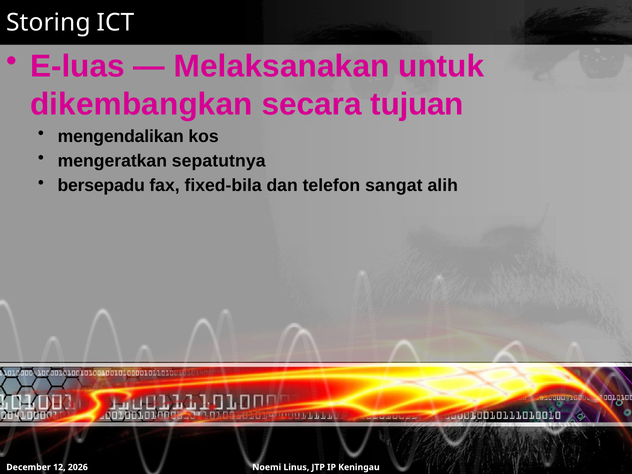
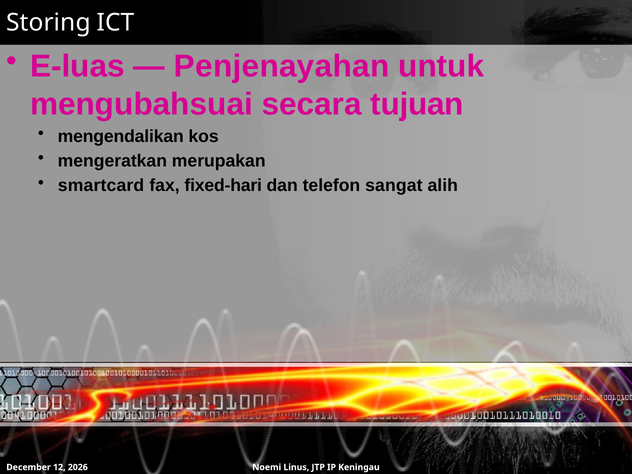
Melaksanakan: Melaksanakan -> Penjenayahan (282, 66)
dikembangkan: dikembangkan -> mengubahsuai (141, 104)
sepatutnya: sepatutnya -> merupakan (219, 161)
bersepadu: bersepadu -> smartcard (101, 186)
fixed-bila: fixed-bila -> fixed-hari (223, 186)
